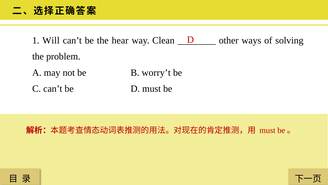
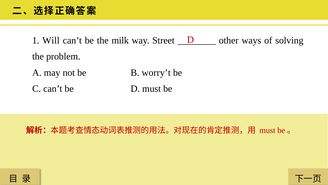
hear: hear -> milk (120, 40)
Clean: Clean -> Street (163, 40)
